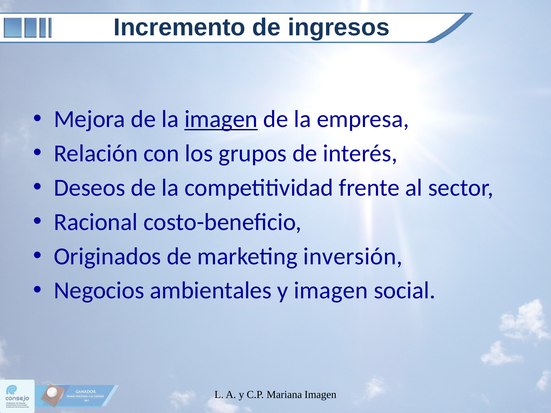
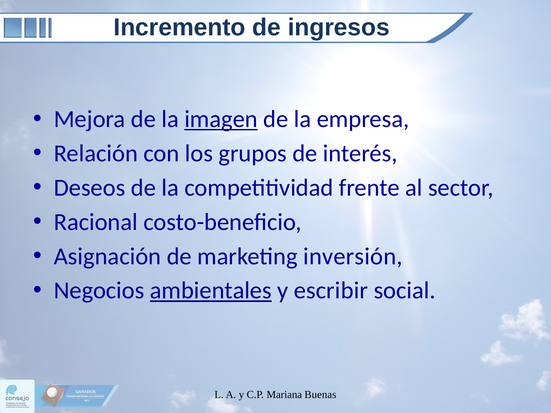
Originados: Originados -> Asignación (107, 256)
ambientales underline: none -> present (211, 291)
y imagen: imagen -> escribir (331, 291)
Mariana Imagen: Imagen -> Buenas (320, 395)
